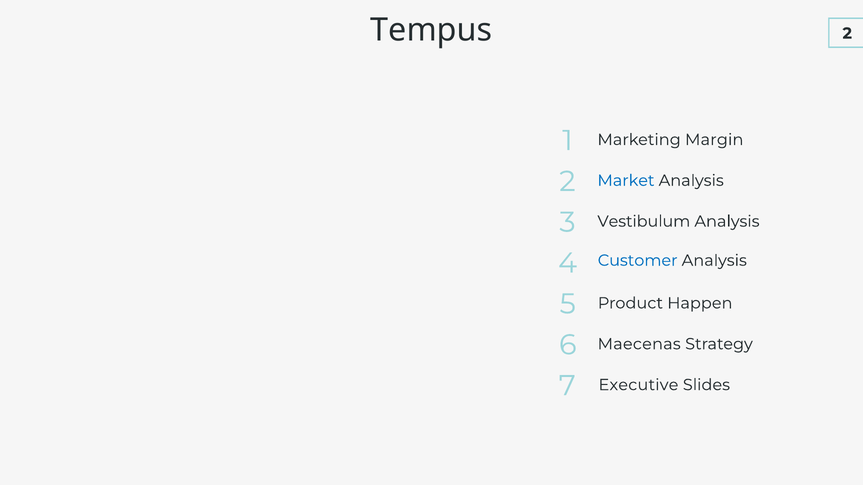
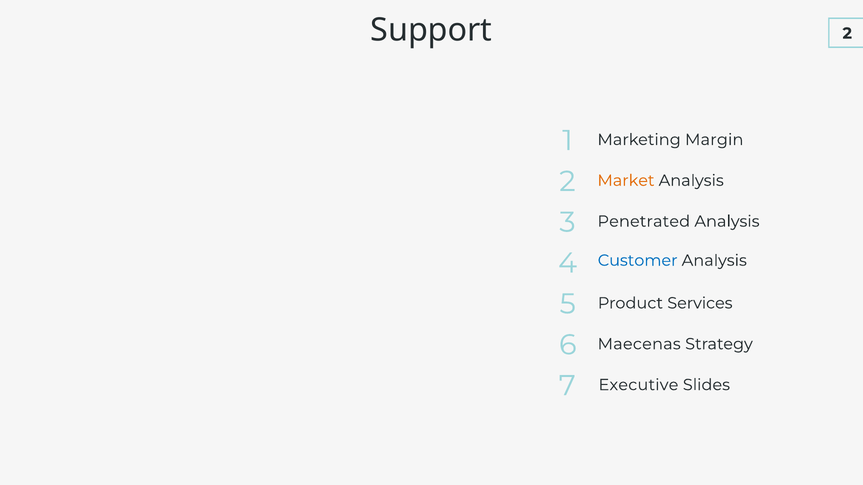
Tempus: Tempus -> Support (431, 30)
Market colour: blue -> orange (626, 181)
Vestibulum: Vestibulum -> Penetrated (644, 222)
Happen: Happen -> Services (700, 303)
